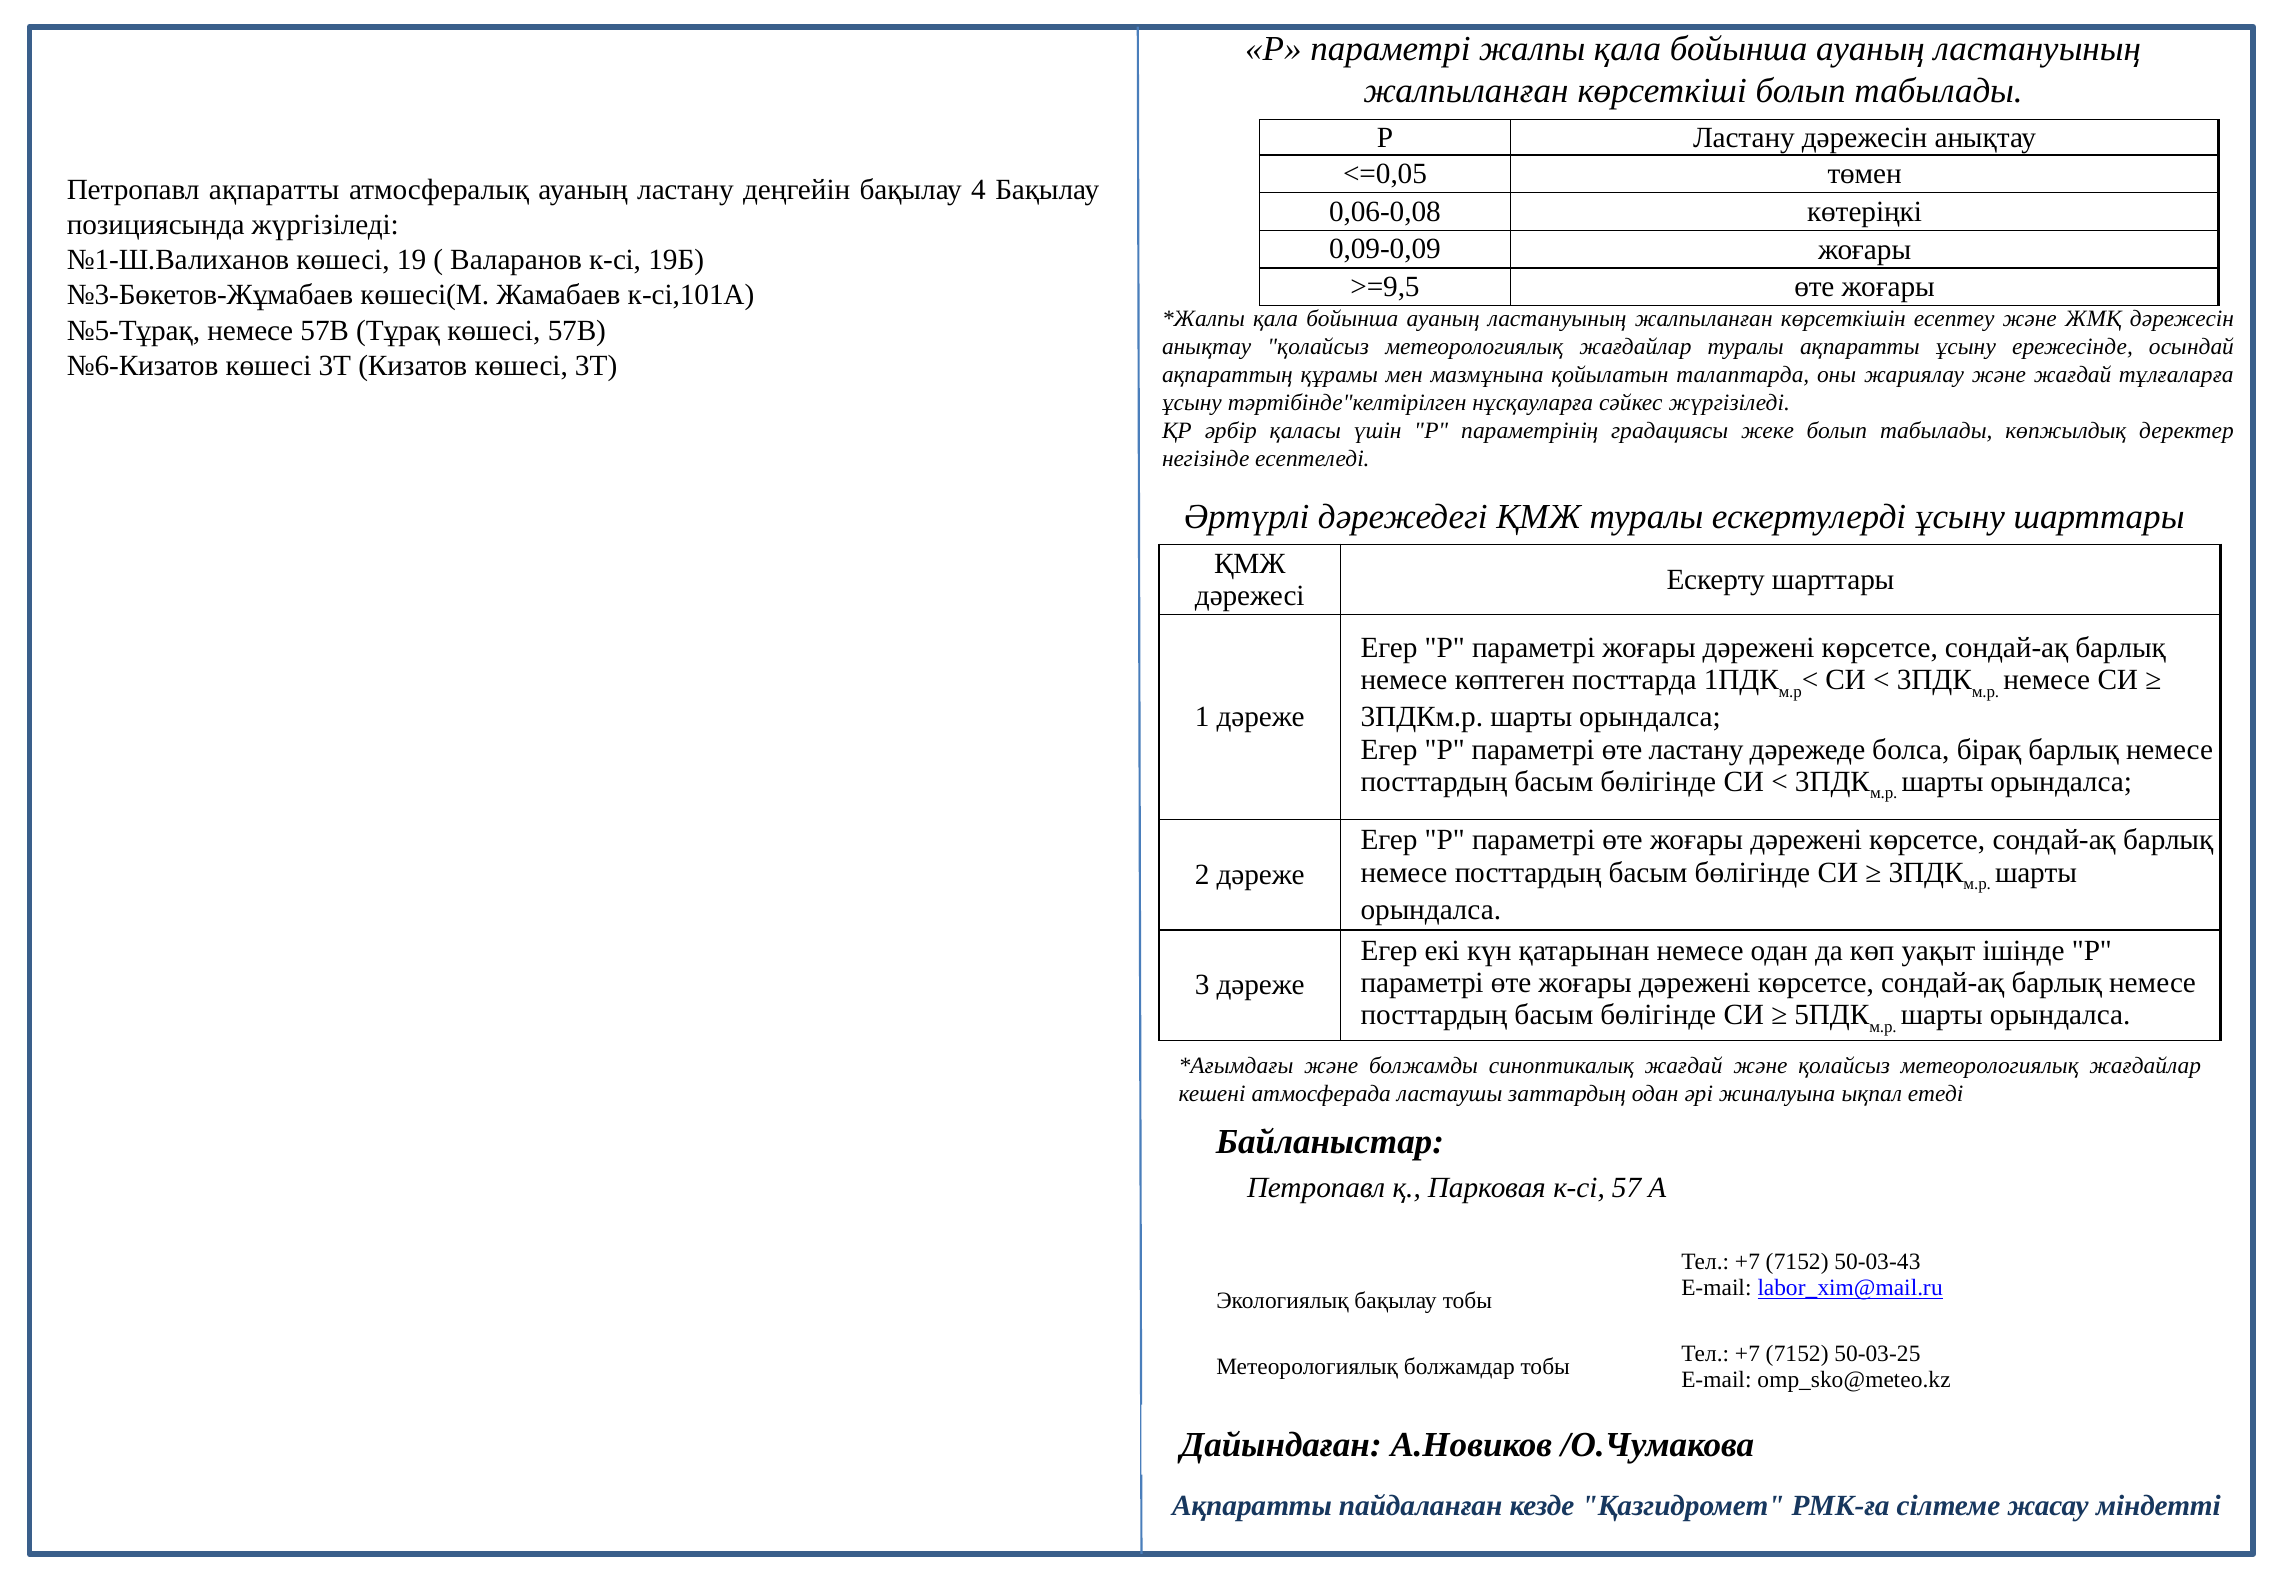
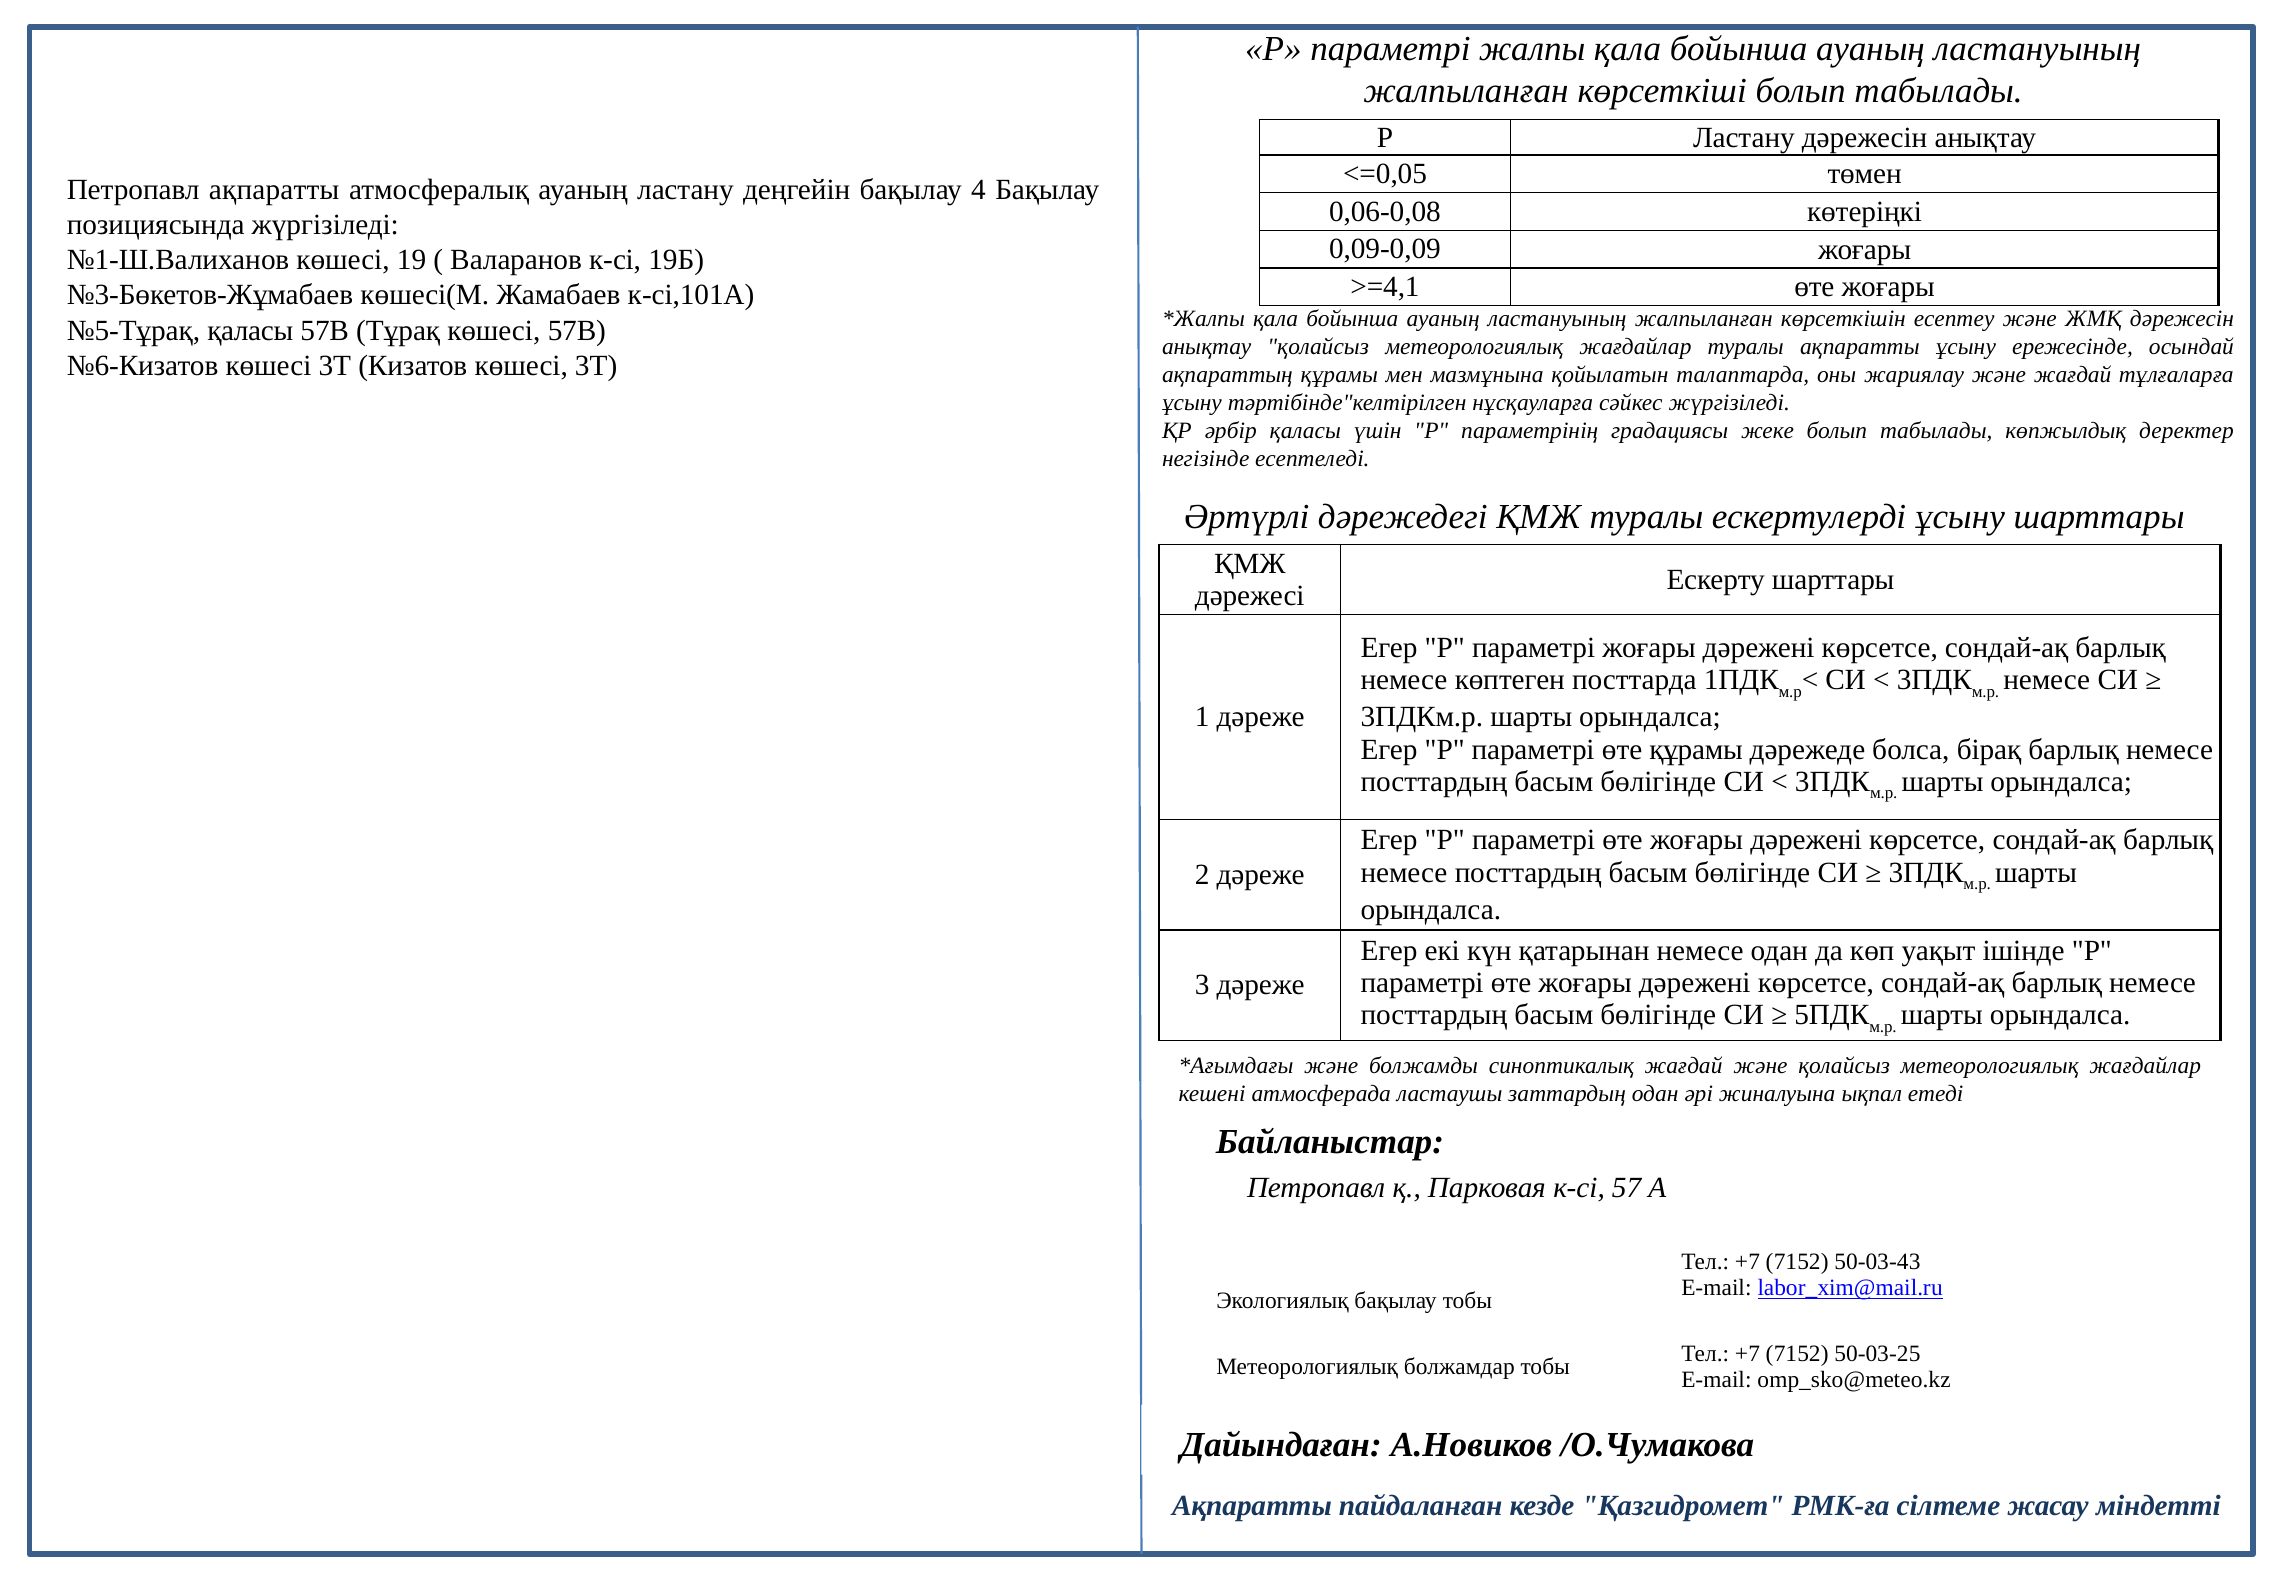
>=9,5: >=9,5 -> >=4,1 (1385, 287)
№5-Тұрақ немесе: немесе -> қаласы (250, 330)
өте ластану: ластану -> құрамы (1696, 749)
